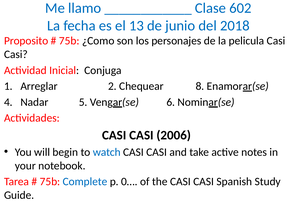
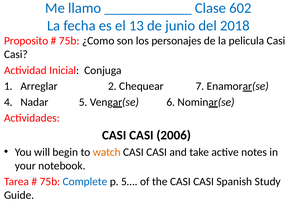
8: 8 -> 7 (200, 86)
watch colour: blue -> orange (107, 152)
0…: 0… -> 5… (129, 182)
